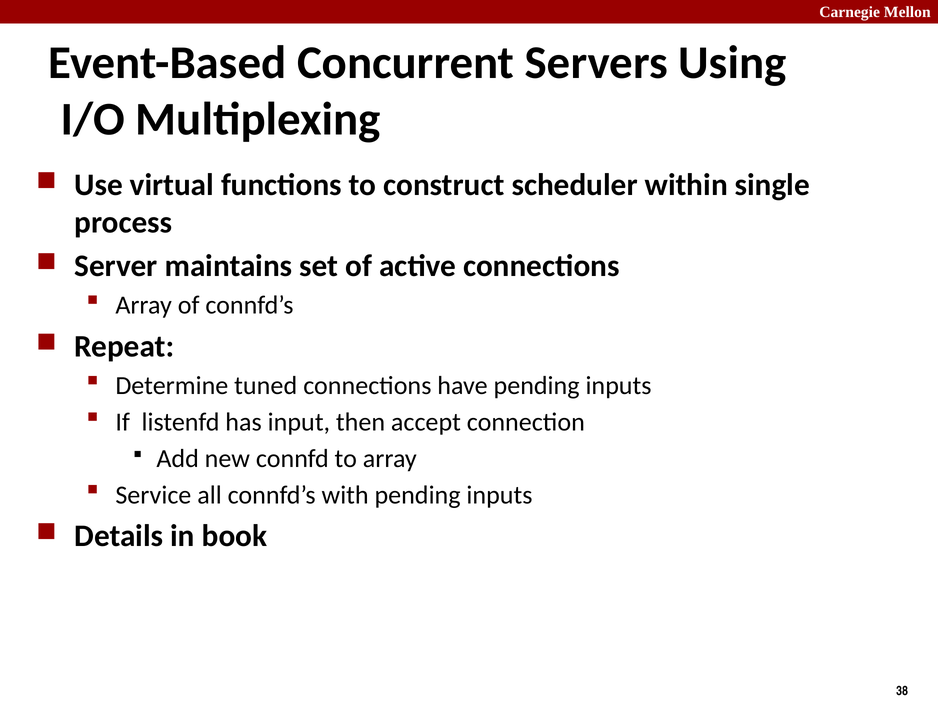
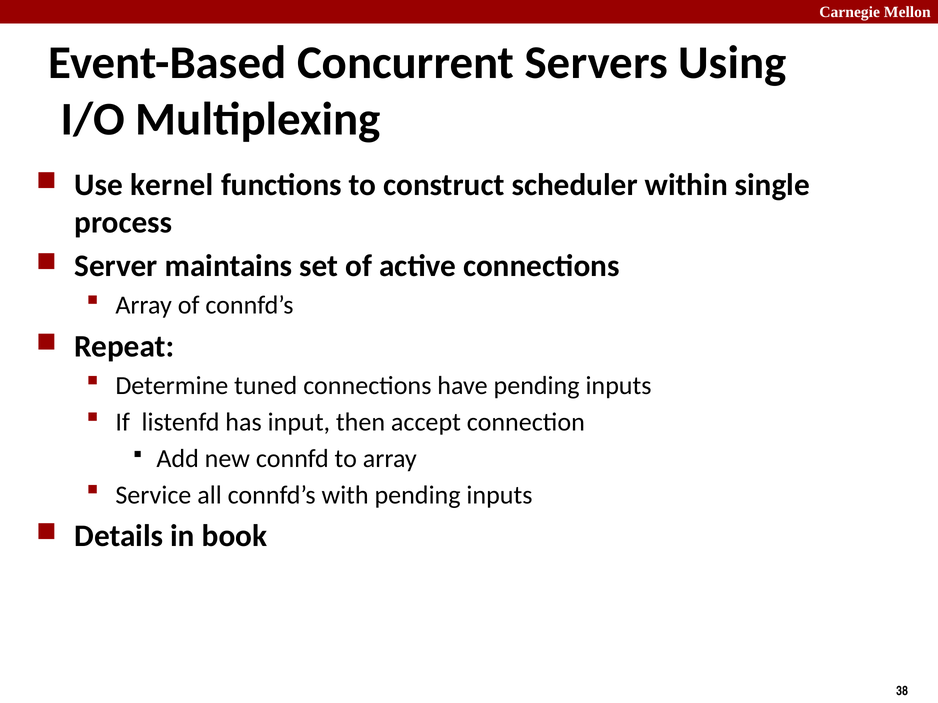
virtual: virtual -> kernel (172, 185)
